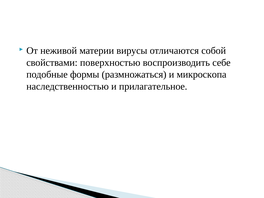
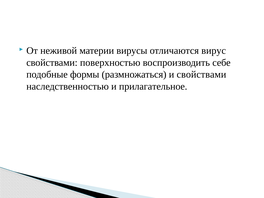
собой: собой -> вирус (214, 51)
и микроскопа: микроскопа -> свойствами (201, 74)
